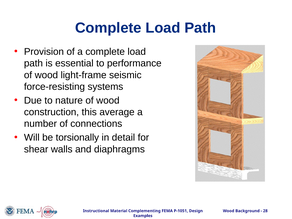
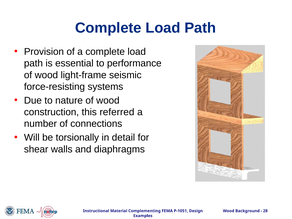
average: average -> referred (117, 112)
